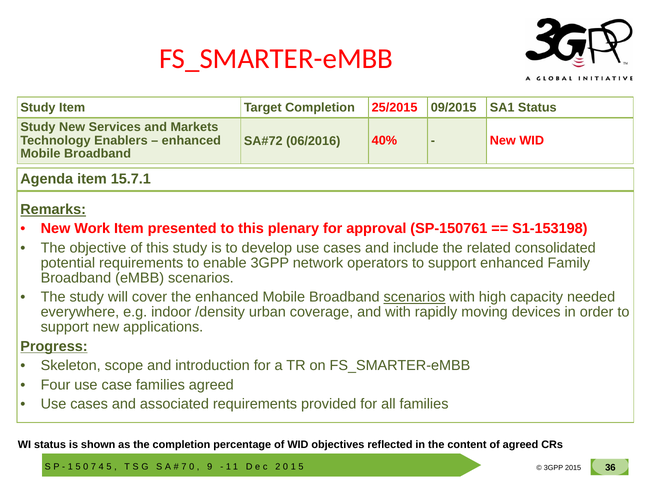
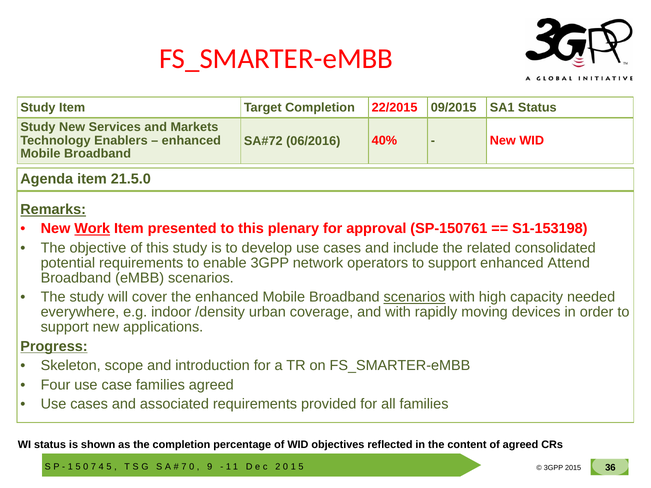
25/2015: 25/2015 -> 22/2015 (395, 108)
15.7.1: 15.7.1 -> 21.5.0 (131, 179)
Work underline: none -> present (92, 229)
Family: Family -> Attend (569, 263)
